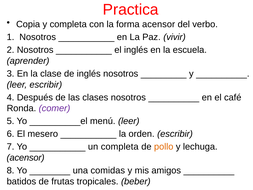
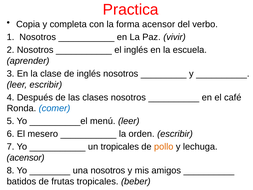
comer colour: purple -> blue (54, 108)
un completa: completa -> tropicales (120, 147)
una comidas: comidas -> nosotros (108, 170)
